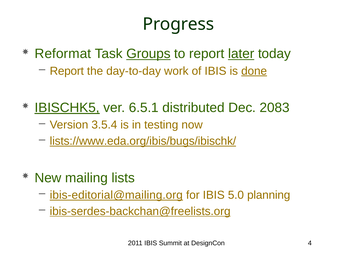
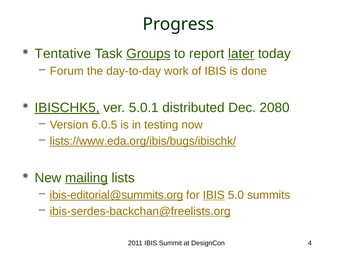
Reformat: Reformat -> Tentative (63, 54)
Report: Report -> Forum (67, 71)
done underline: present -> none (254, 71)
6.5.1: 6.5.1 -> 5.0.1 (144, 108)
2083: 2083 -> 2080 (275, 108)
3.5.4: 3.5.4 -> 6.0.5 (104, 125)
mailing underline: none -> present (87, 178)
ibis-editorial@mailing.org: ibis-editorial@mailing.org -> ibis-editorial@summits.org (116, 195)
IBIS underline: none -> present (214, 195)
planning: planning -> summits (269, 195)
